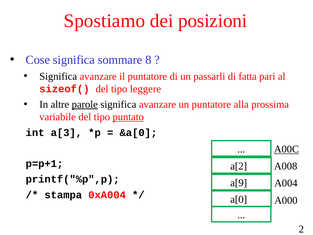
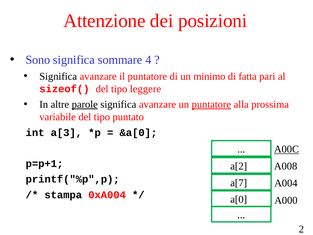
Spostiamo: Spostiamo -> Attenzione (104, 21)
Cose: Cose -> Sono (38, 60)
8: 8 -> 4 (148, 60)
passarli: passarli -> minimo (209, 76)
puntatore underline: none -> present (211, 104)
puntato underline: present -> none (128, 117)
a[9: a[9 -> a[7 (239, 183)
